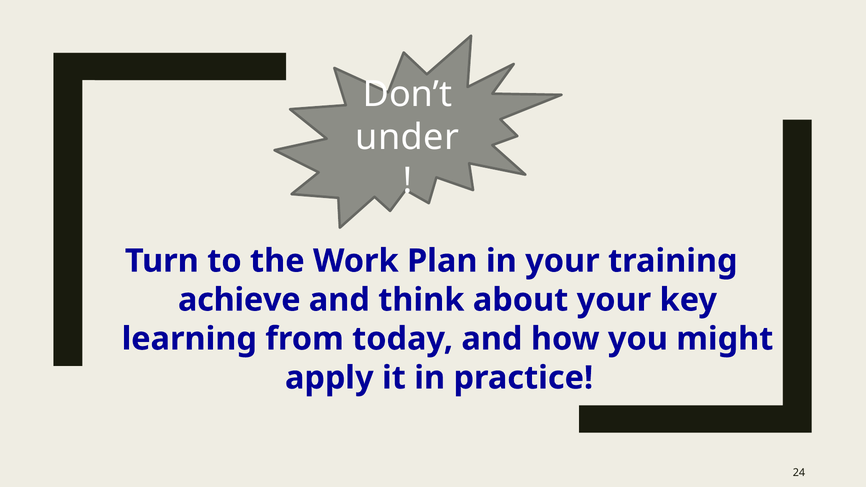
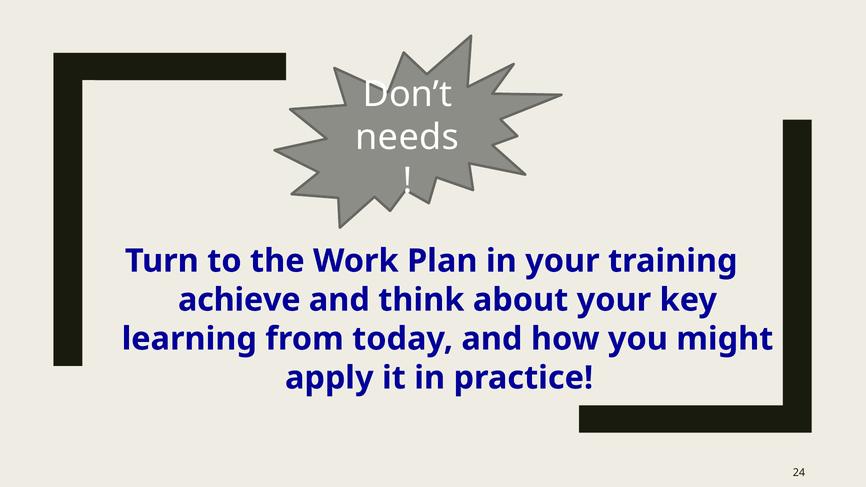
under: under -> needs (407, 137)
